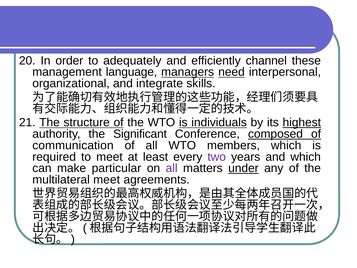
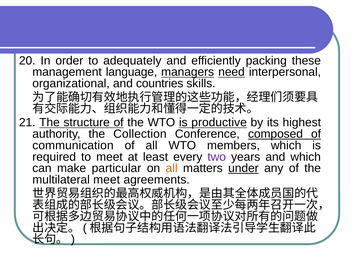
channel: channel -> packing (266, 61)
integrate: integrate -> countries (160, 83)
individuals: individuals -> productive (219, 122)
highest underline: present -> none (302, 122)
Significant: Significant -> Collection (140, 134)
all colour: purple -> orange (172, 168)
